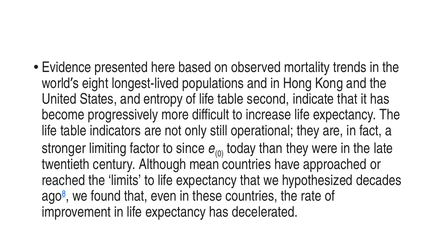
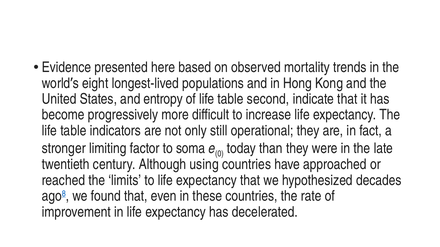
since: since -> soma (191, 148)
mean: mean -> using (204, 165)
